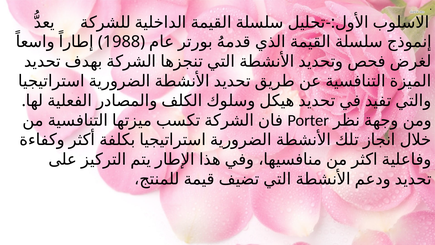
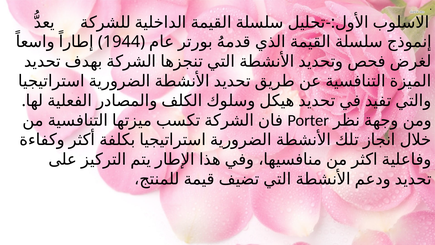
1988: 1988 -> 1944 (122, 42)
